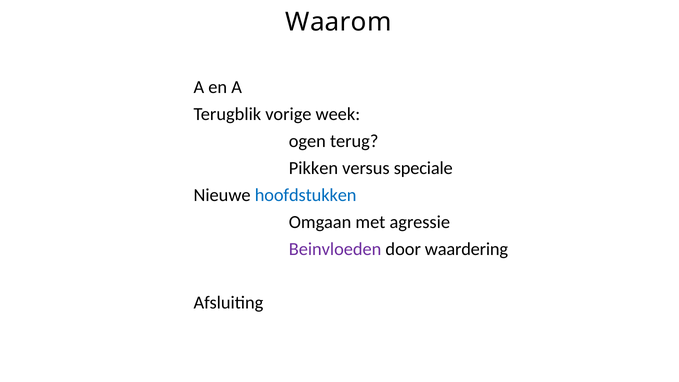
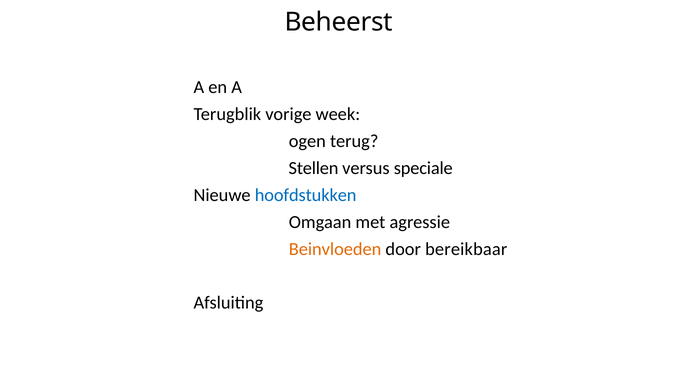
Waarom: Waarom -> Beheerst (339, 22)
Pikken: Pikken -> Stellen (314, 168)
Beinvloeden colour: purple -> orange (335, 249)
waardering: waardering -> bereikbaar (466, 249)
